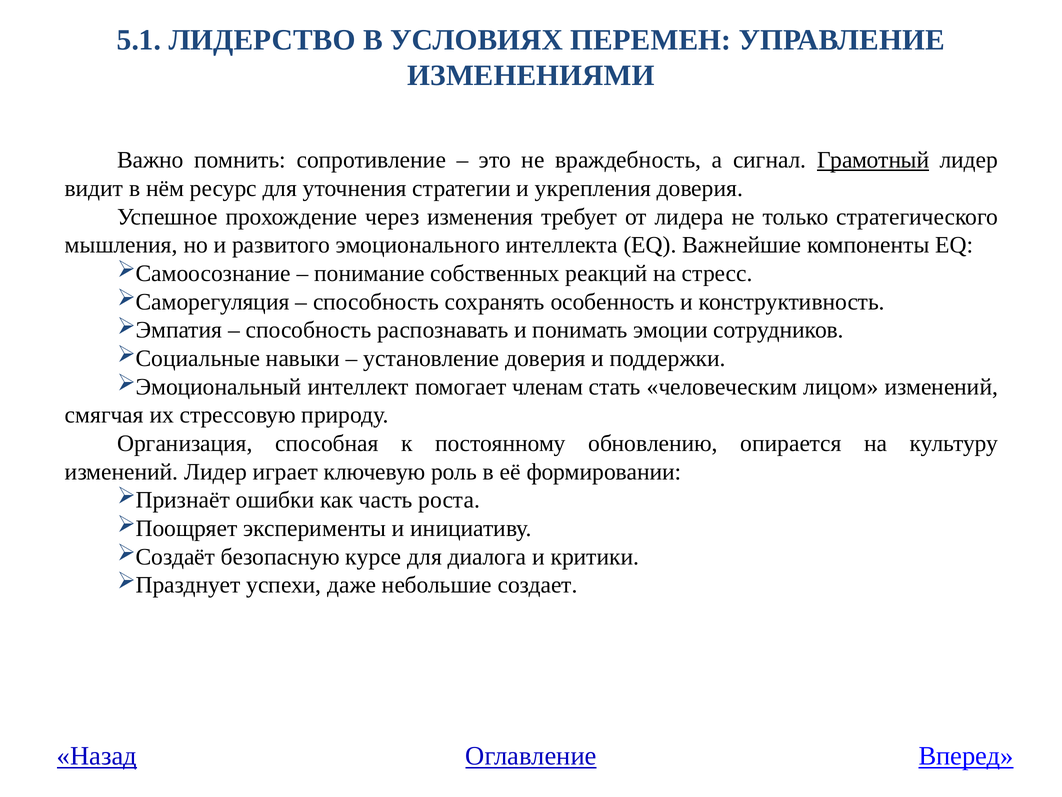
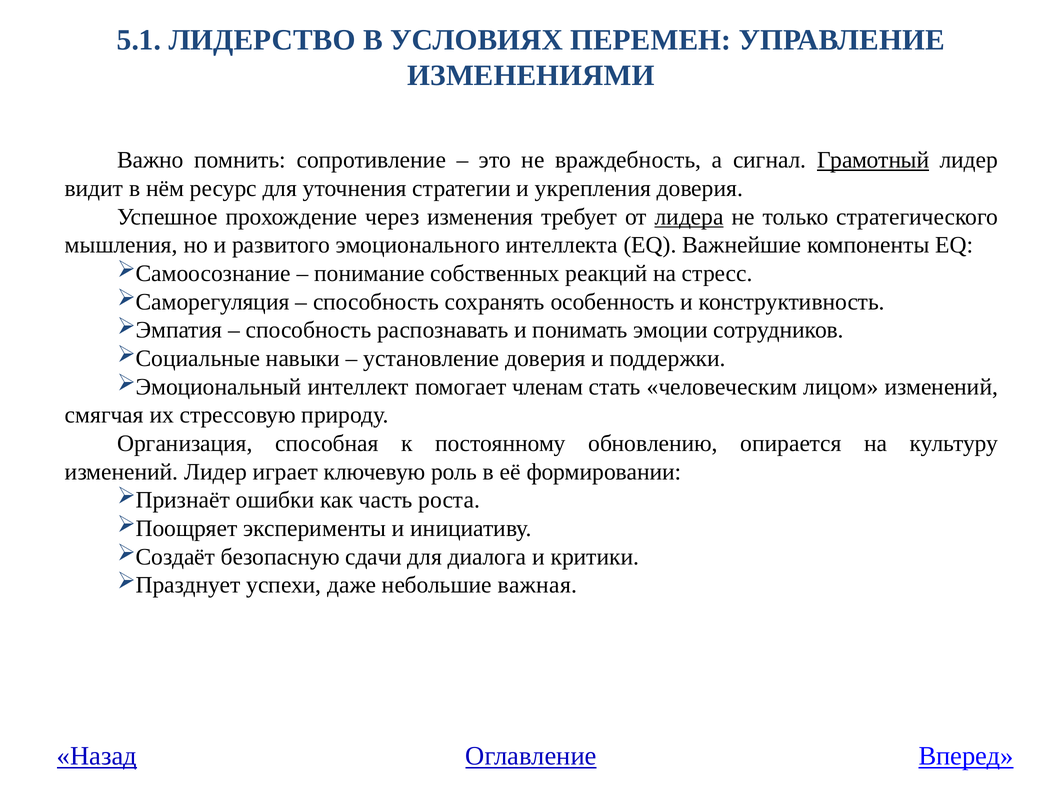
лидера underline: none -> present (689, 217)
курсе: курсе -> сдачи (374, 556)
создает: создает -> важная (537, 585)
